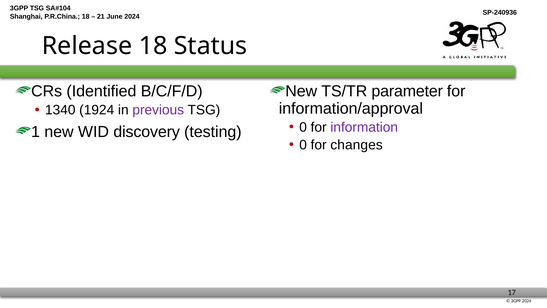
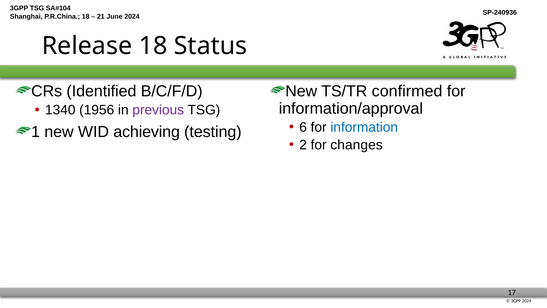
parameter: parameter -> confirmed (407, 91)
1924: 1924 -> 1956 (97, 110)
0: 0 -> 6 (303, 127)
information colour: purple -> blue (364, 127)
discovery: discovery -> achieving (147, 132)
0: 0 -> 2 (303, 145)
